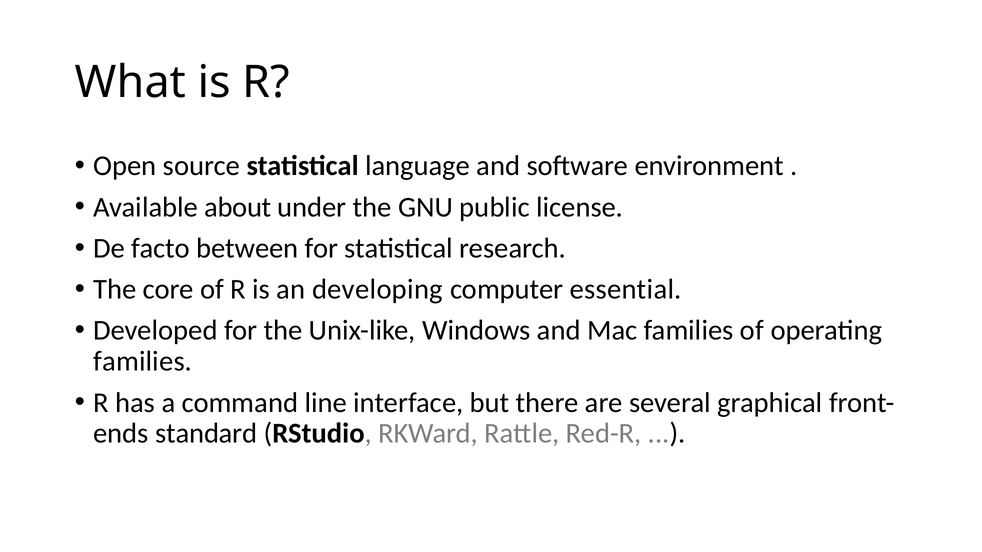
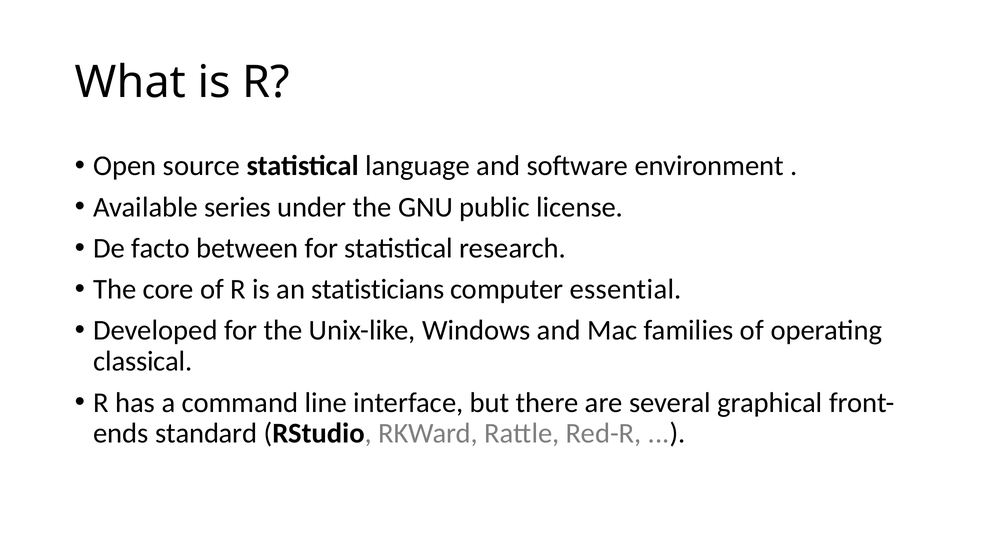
about: about -> series (238, 207)
developing: developing -> statisticians (378, 290)
families: families -> classical (143, 362)
